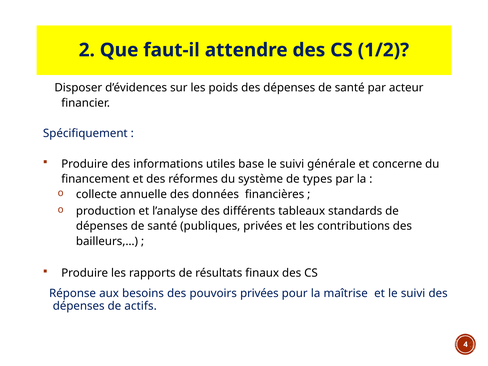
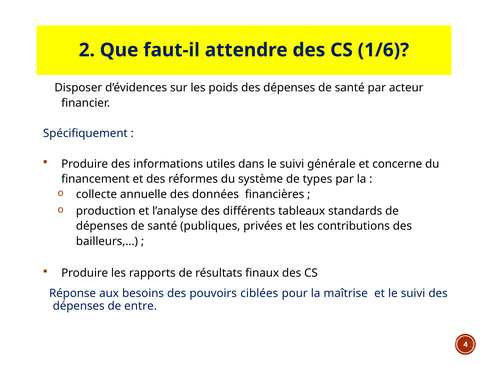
1/2: 1/2 -> 1/6 (383, 50)
base: base -> dans (251, 164)
pouvoirs privées: privées -> ciblées (259, 294)
actifs: actifs -> entre (141, 306)
